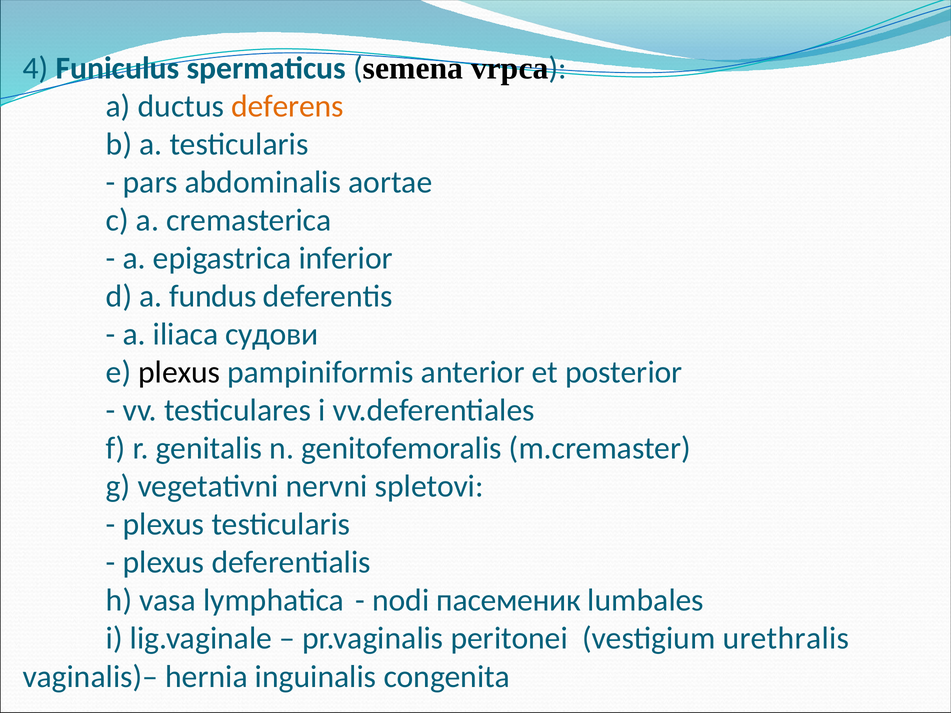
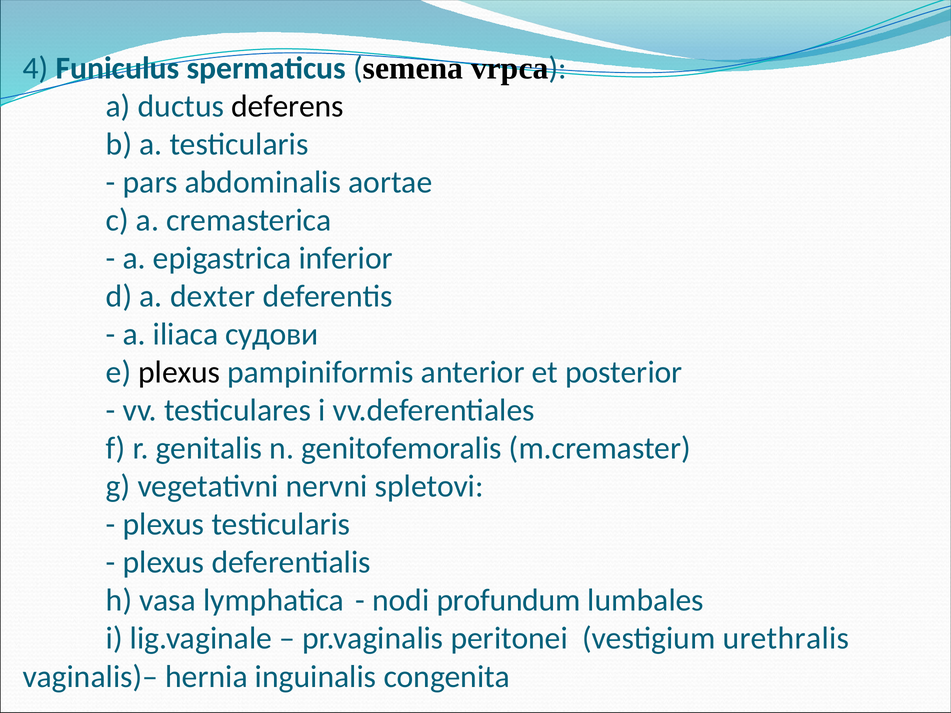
deferens colour: orange -> black (287, 106)
fundus: fundus -> dexter (213, 296)
пасеменик: пасеменик -> profundum (509, 601)
